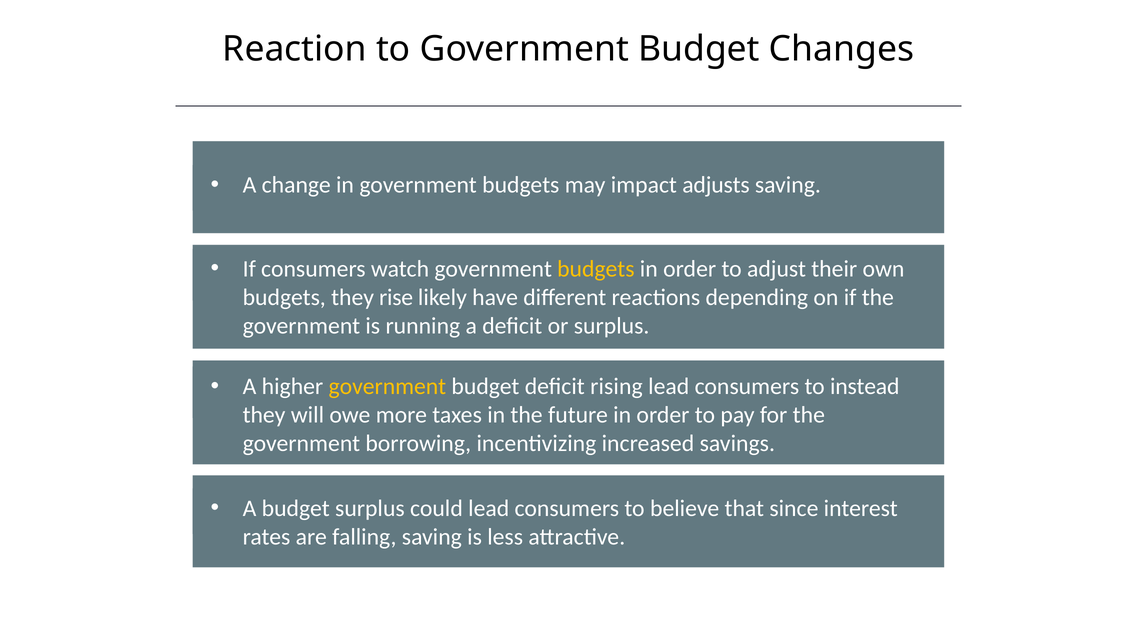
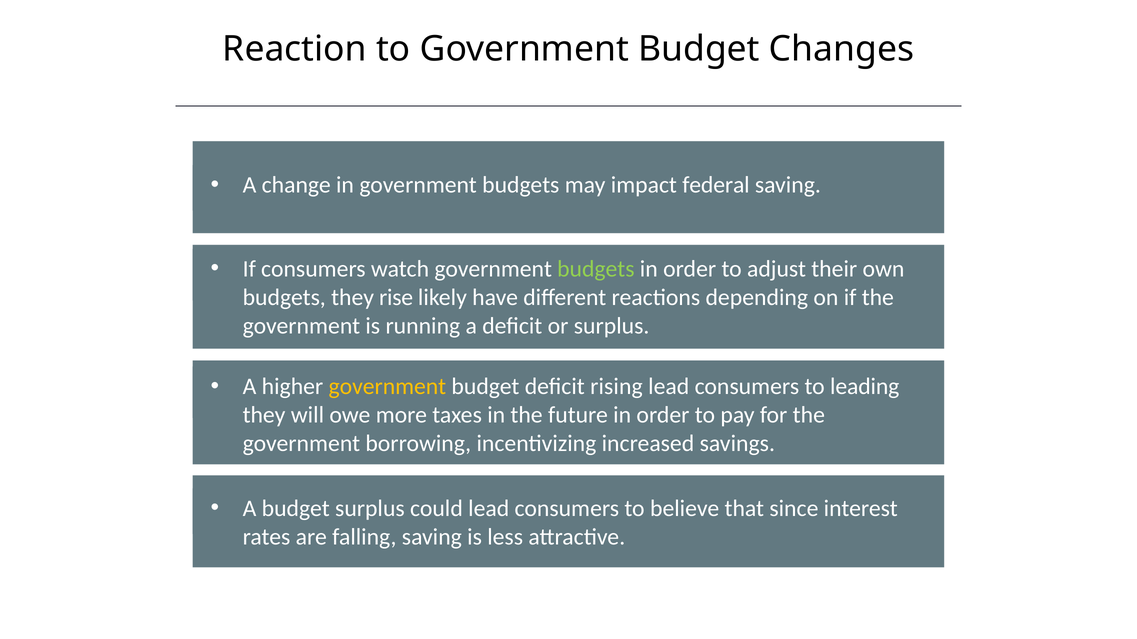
adjusts: adjusts -> federal (716, 185)
budgets colour: yellow -> light green (596, 269)
instead: instead -> leading (865, 387)
